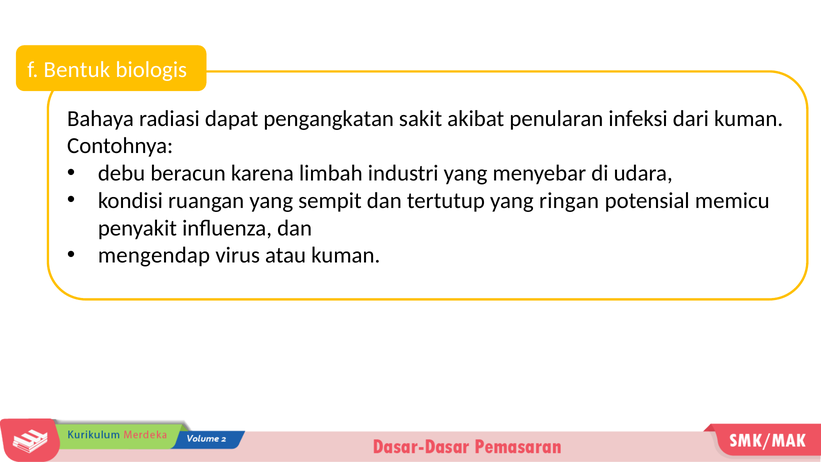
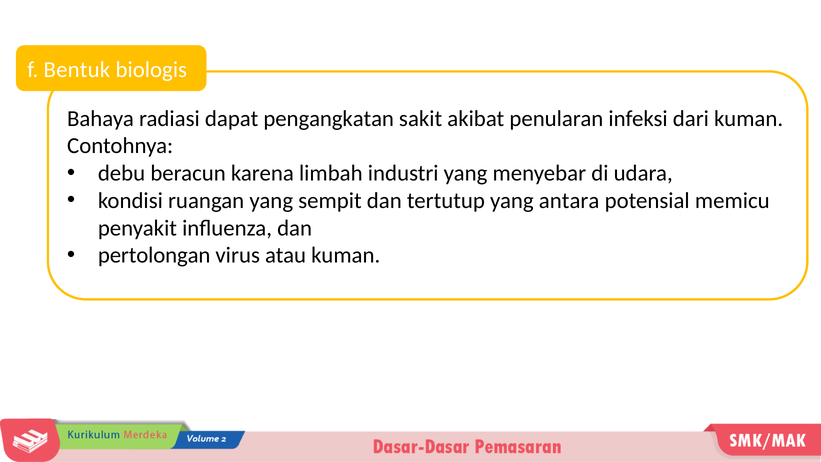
ringan: ringan -> antara (569, 201)
mengendap: mengendap -> pertolongan (154, 255)
